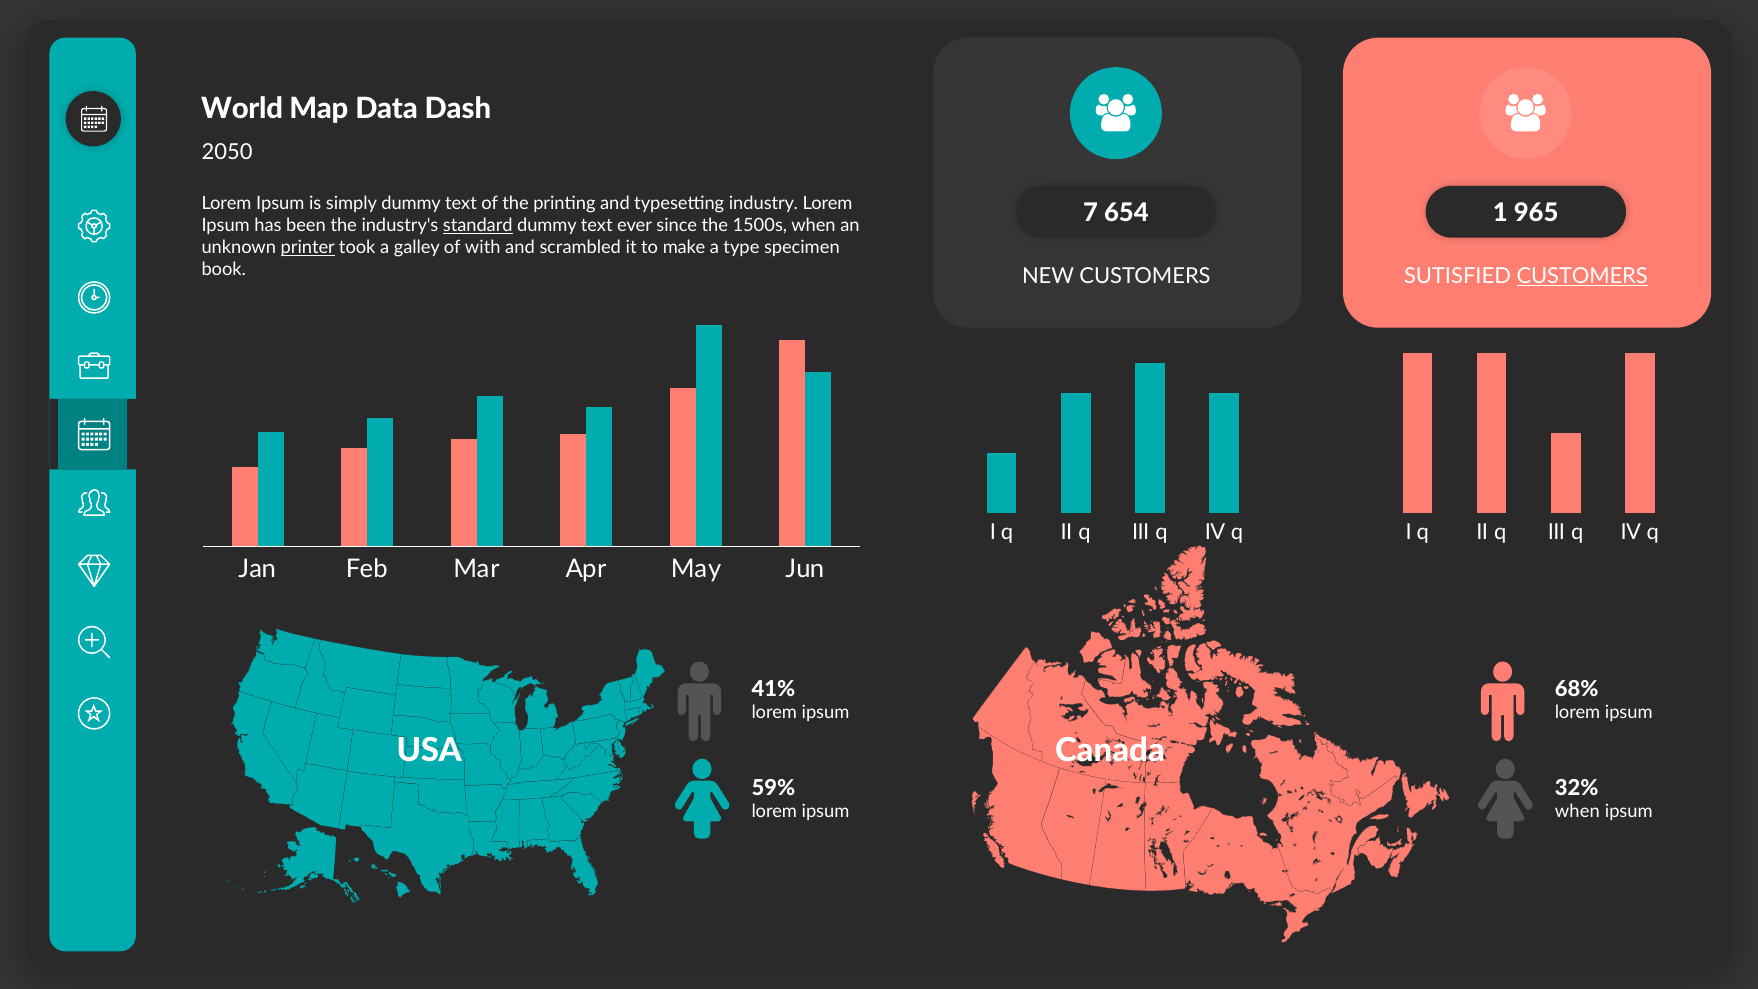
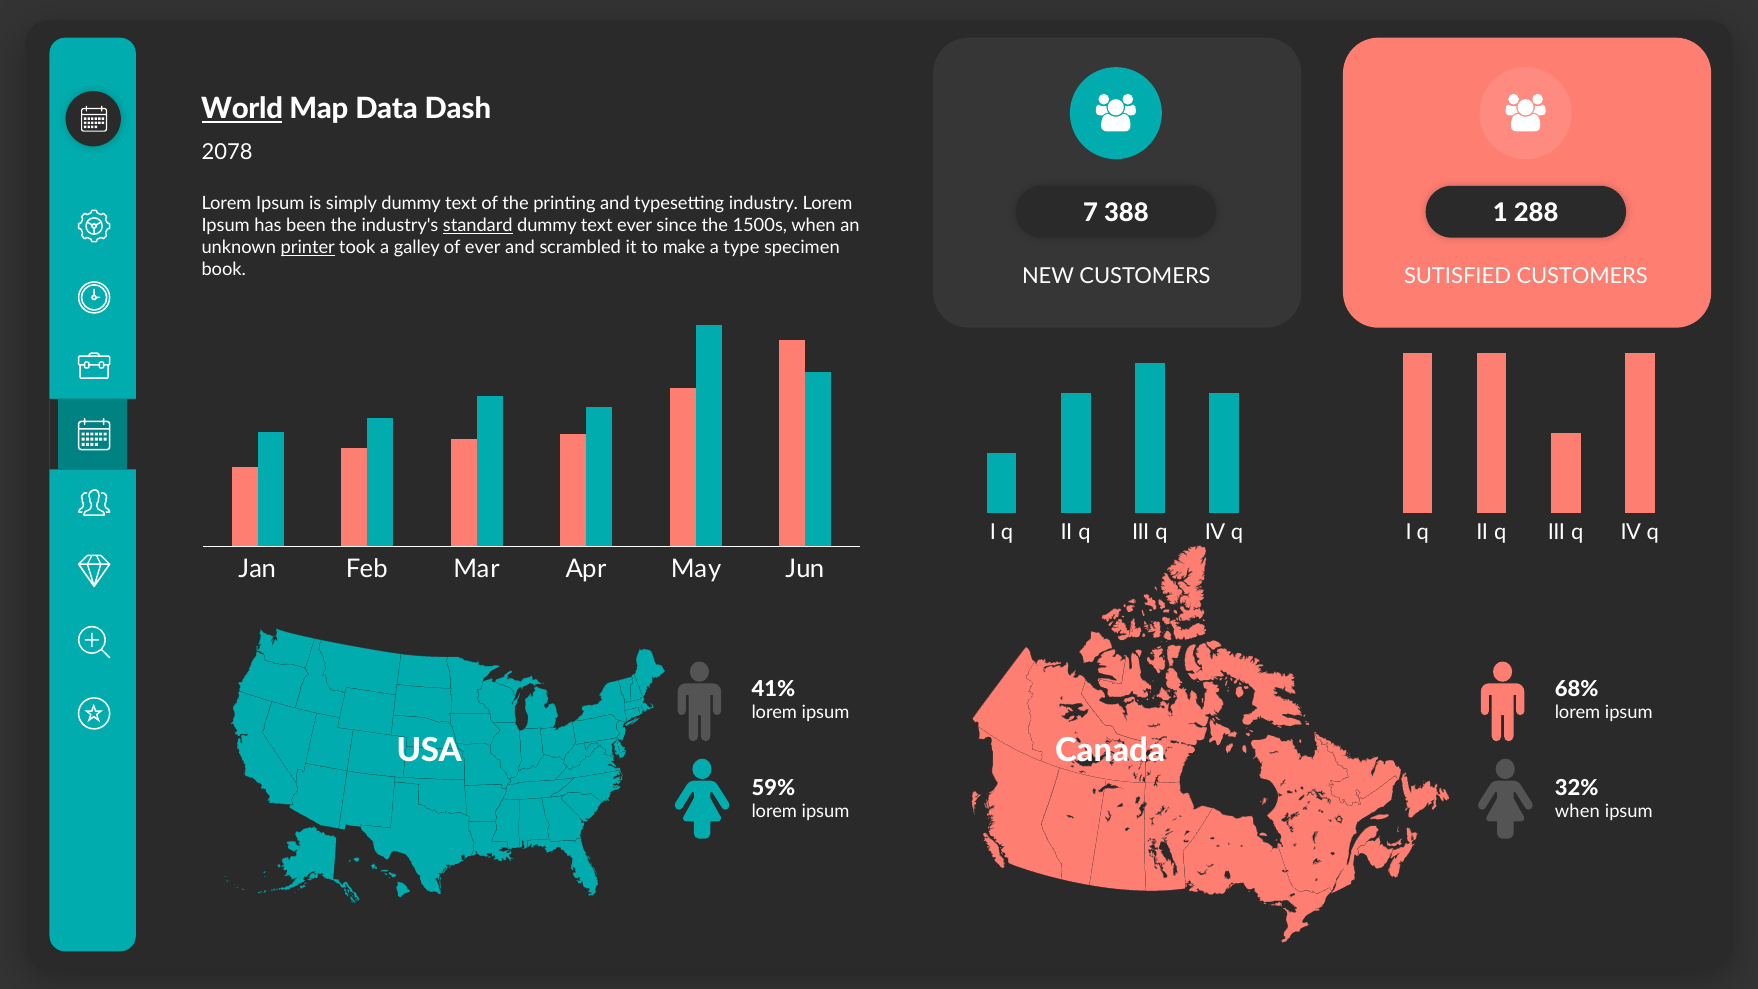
World underline: none -> present (242, 109)
2050: 2050 -> 2078 (227, 152)
654: 654 -> 388 (1126, 213)
965: 965 -> 288 (1536, 213)
of with: with -> ever (483, 248)
CUSTOMERS underline: present -> none (1582, 276)
